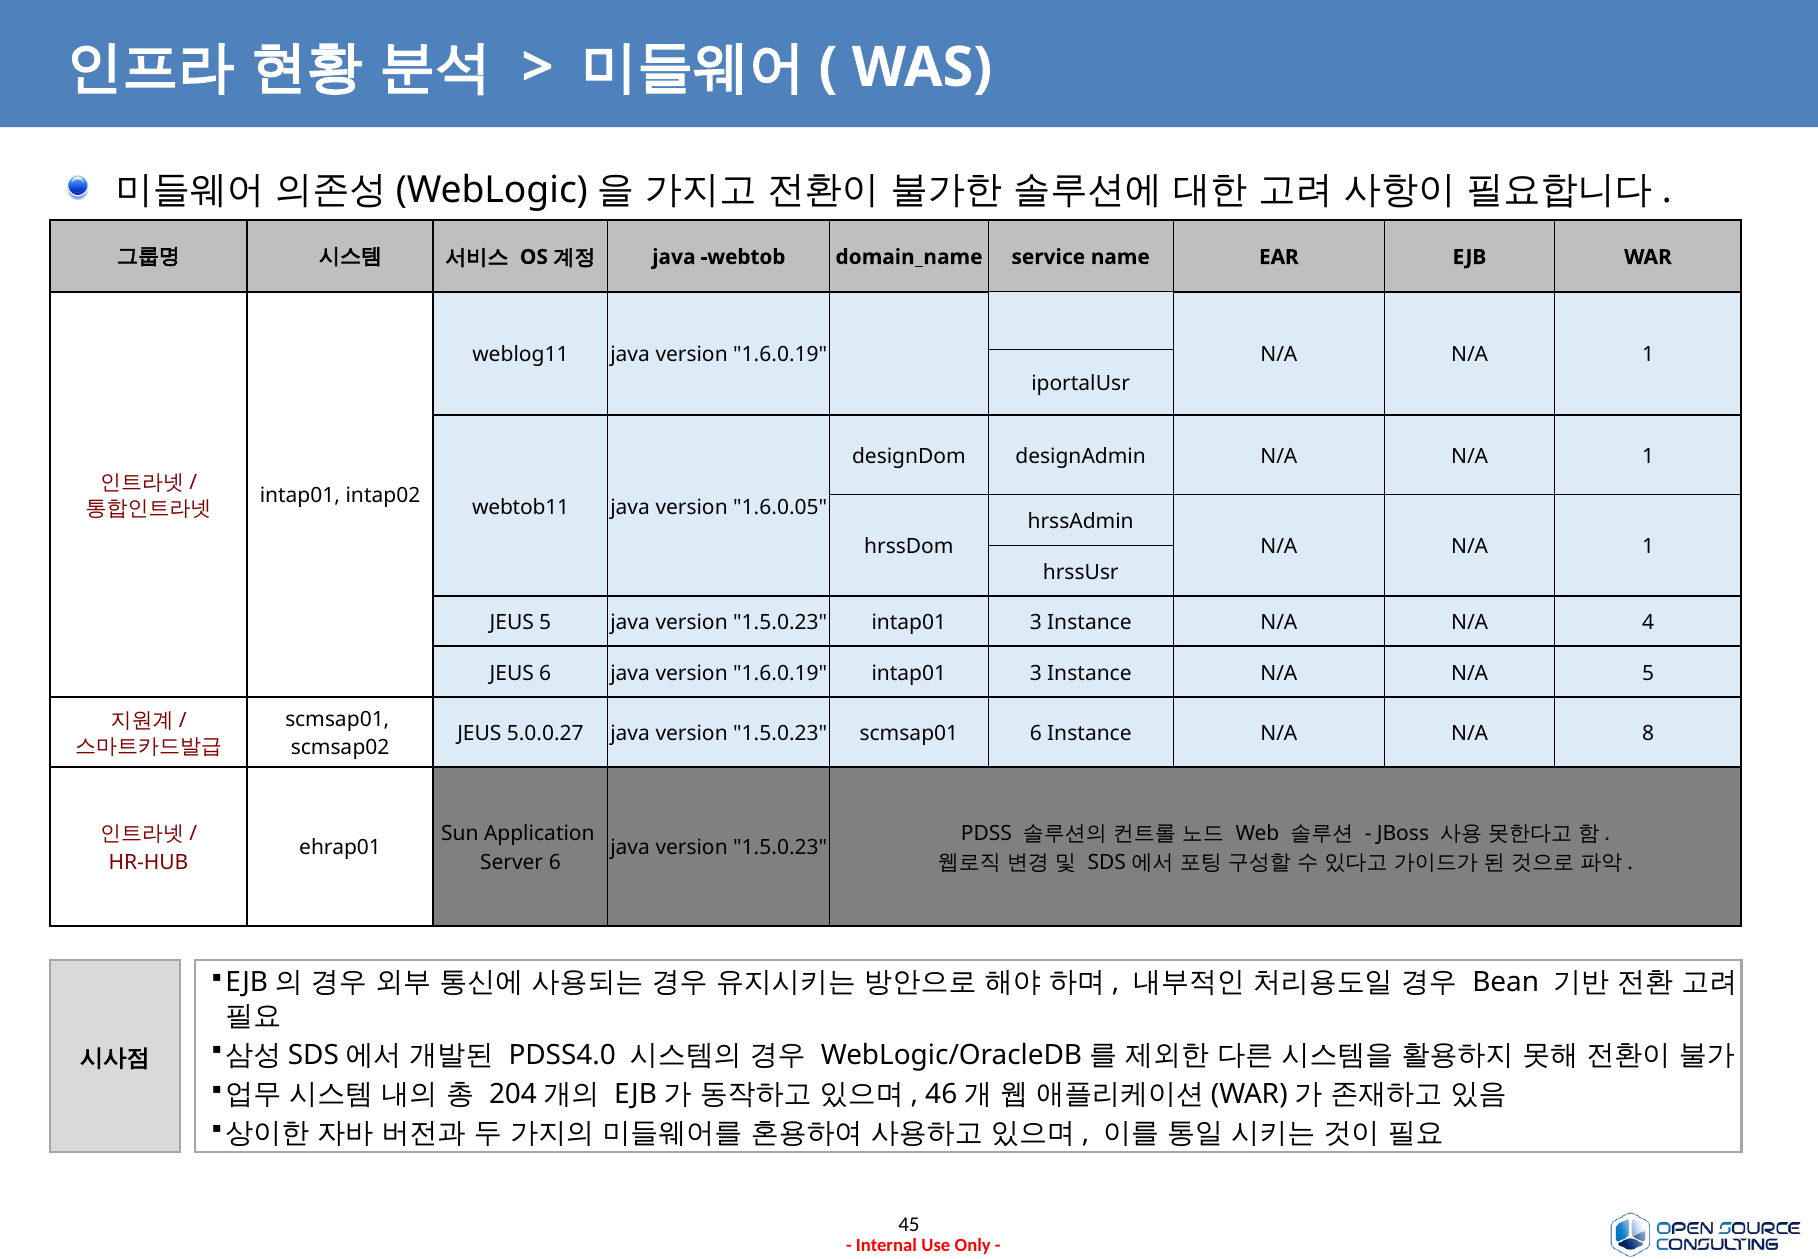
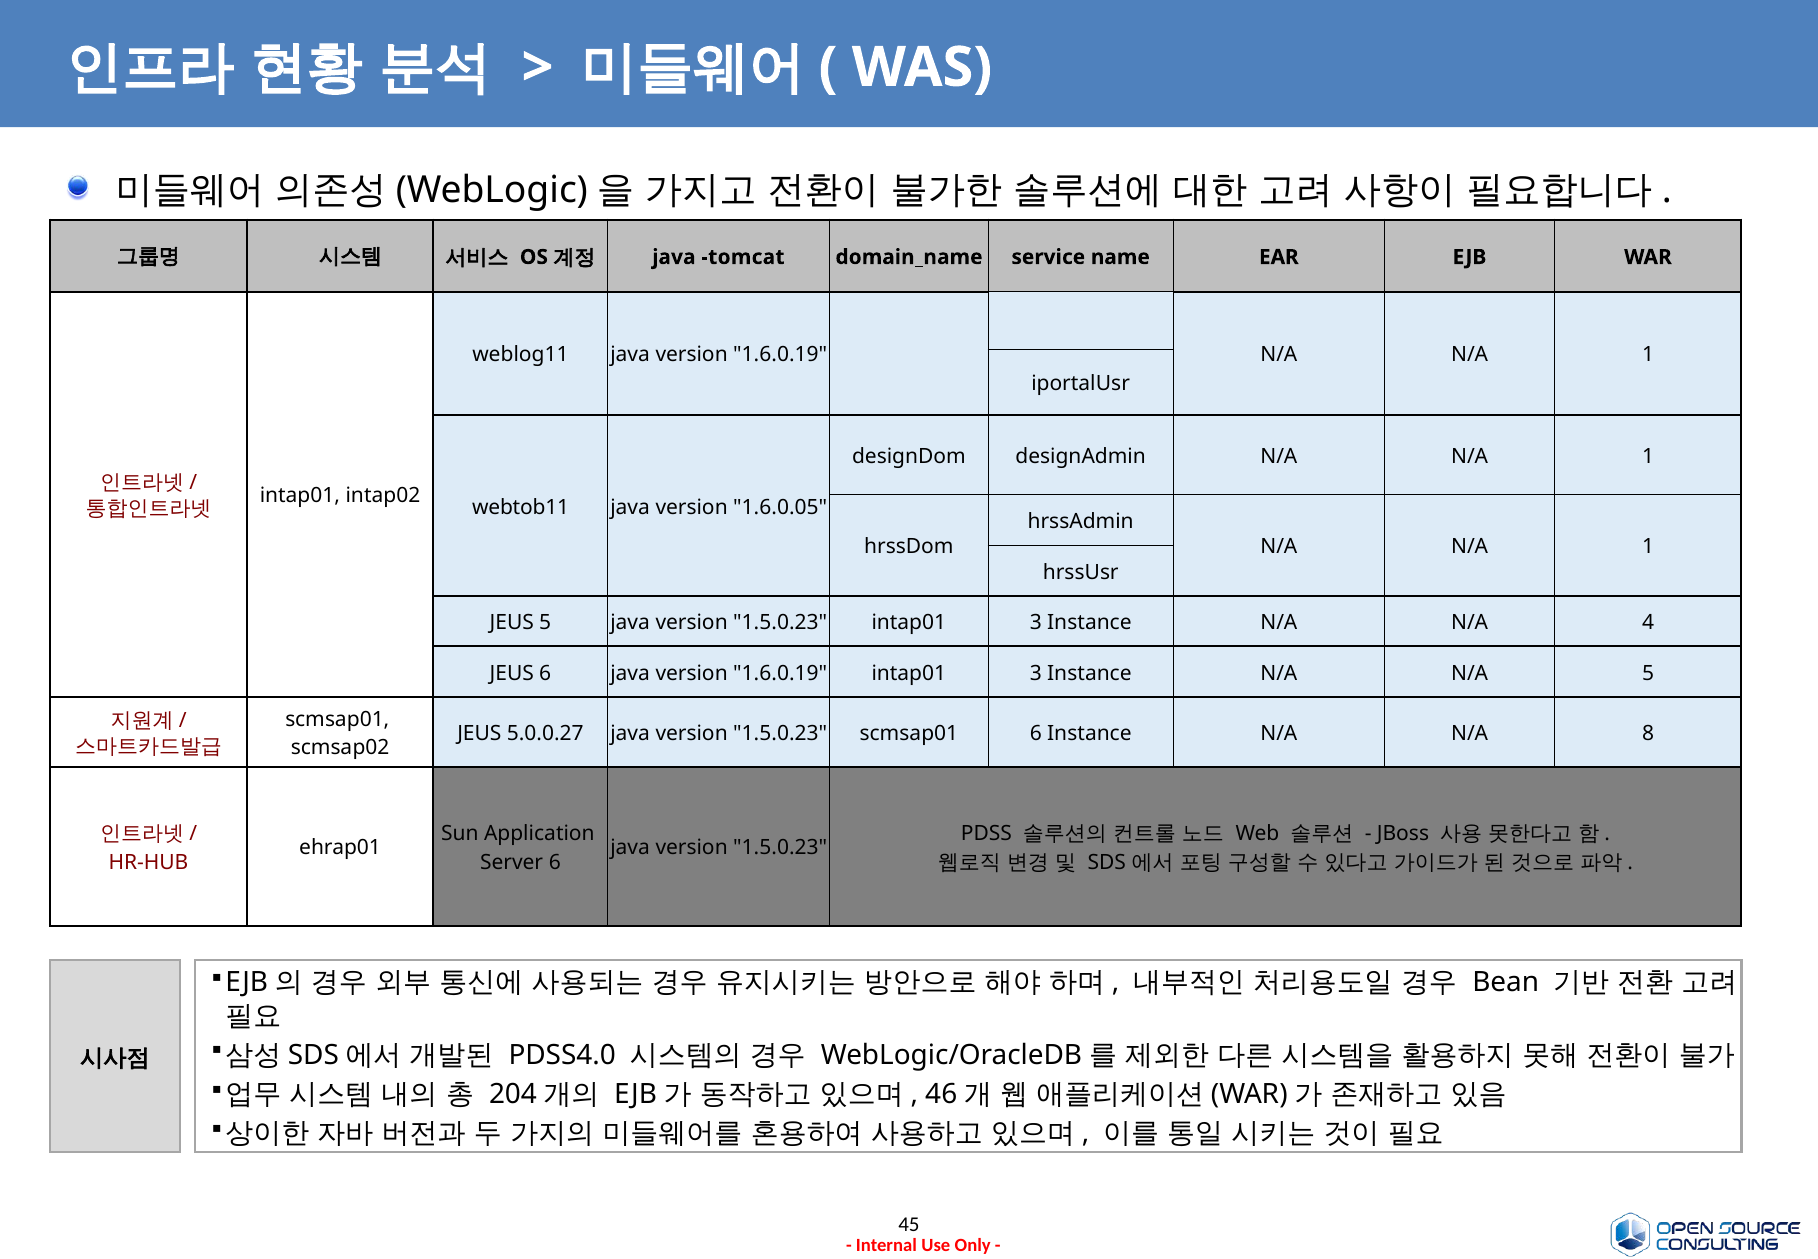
webtob: webtob -> tomcat (743, 257)
